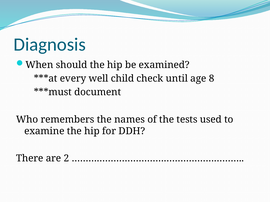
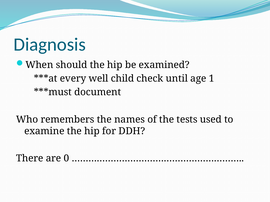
8: 8 -> 1 (212, 79)
2: 2 -> 0 (66, 159)
